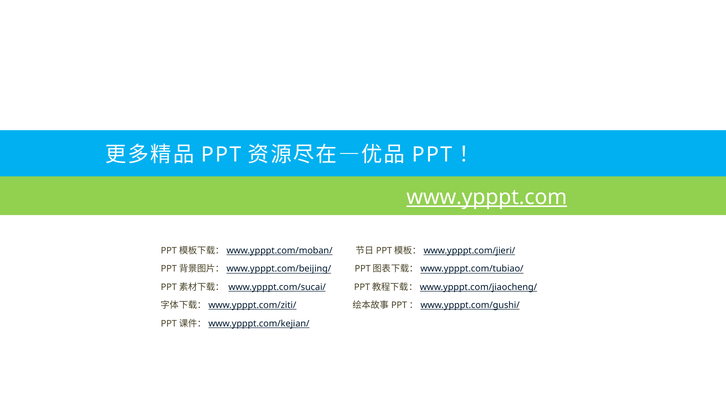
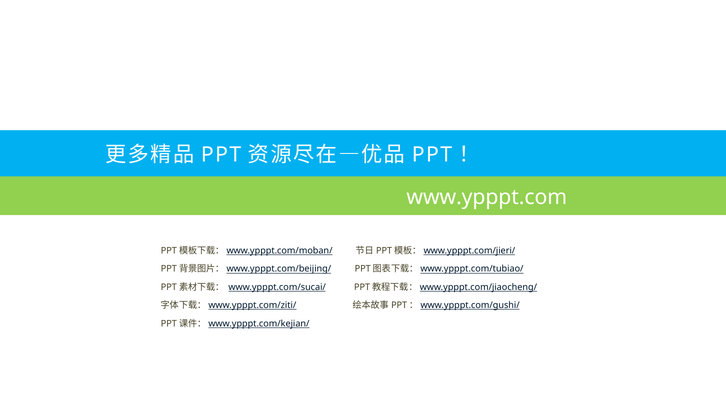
www.ypppt.com underline: present -> none (487, 197)
